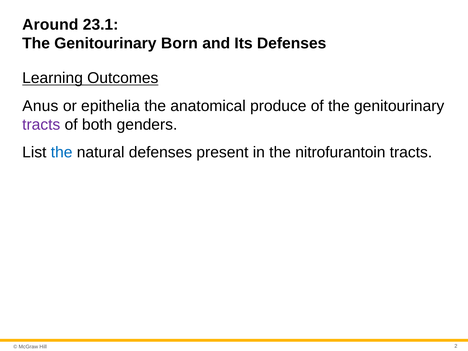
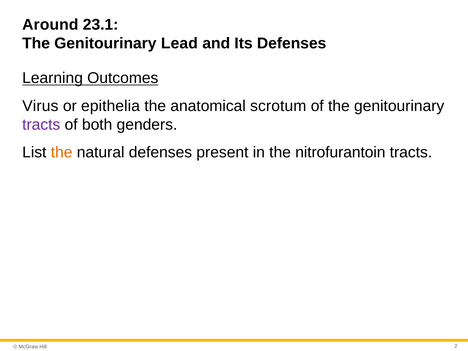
Born: Born -> Lead (179, 43)
Anus: Anus -> Virus (40, 106)
produce: produce -> scrotum (278, 106)
the colour: blue -> orange (62, 152)
